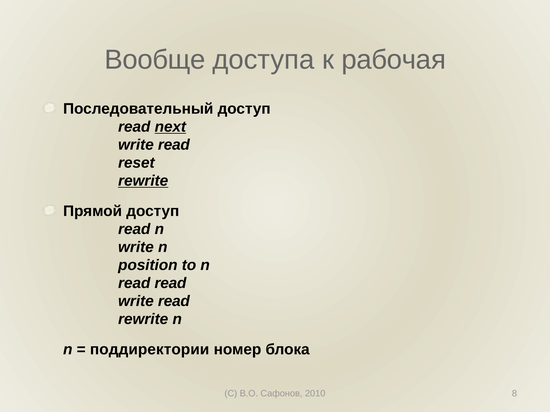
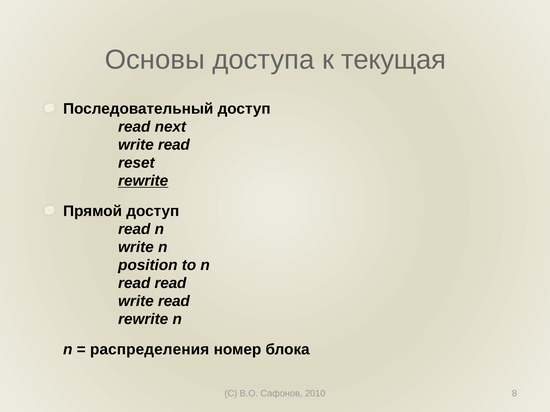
Вообще: Вообще -> Основы (155, 60)
рабочая: рабочая -> текущая (394, 60)
next underline: present -> none (170, 127)
поддиректории: поддиректории -> распределения (150, 350)
